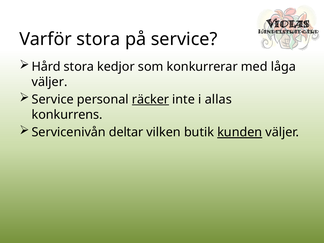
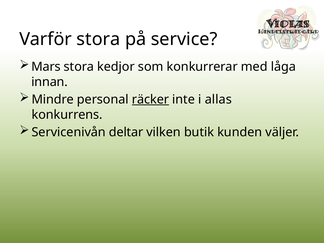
Hård: Hård -> Mars (46, 67)
väljer: väljer -> innan (50, 82)
Service: Service -> Mindre (53, 100)
kunden underline: present -> none (240, 132)
